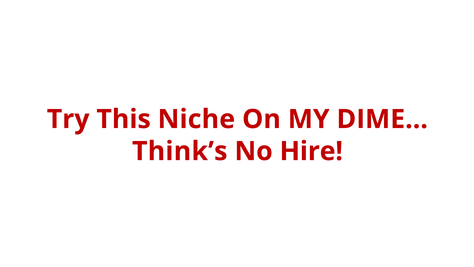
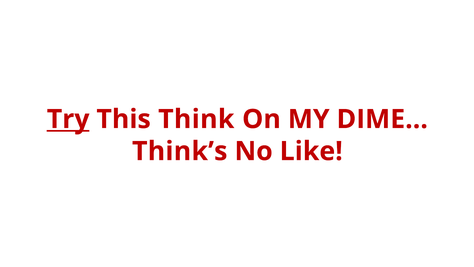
Try underline: none -> present (68, 119)
Niche: Niche -> Think (196, 119)
Hire: Hire -> Like (311, 151)
